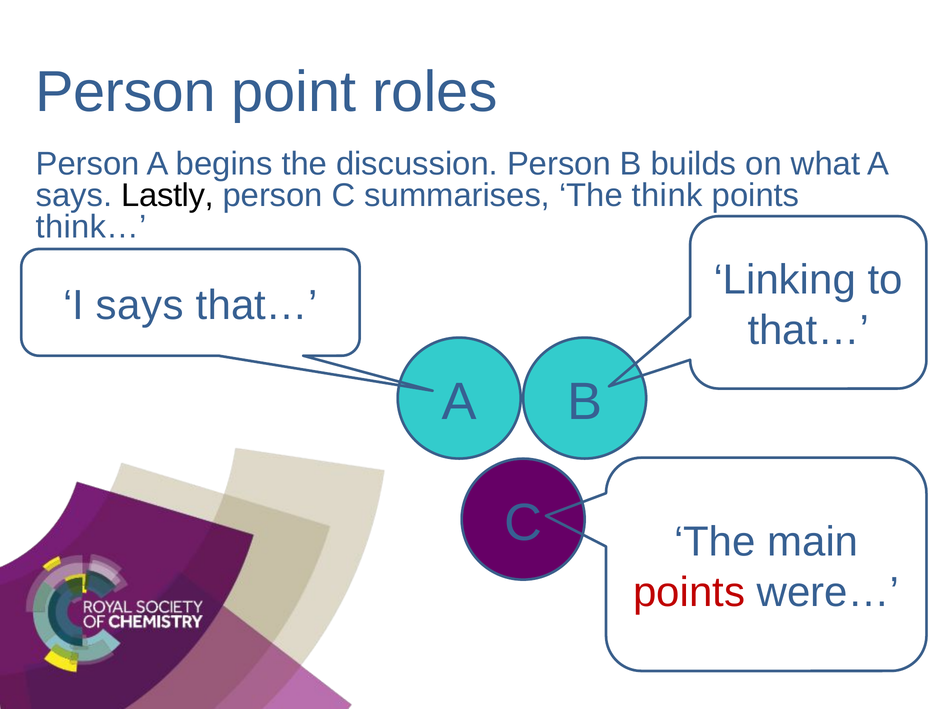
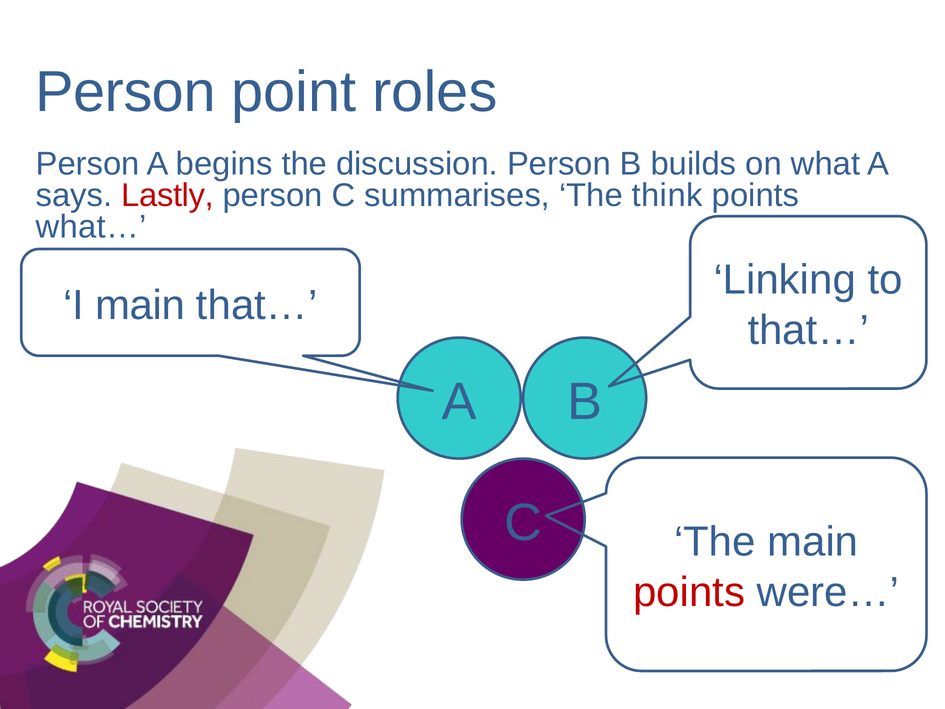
Lastly colour: black -> red (168, 195)
think…: think… -> what… (91, 227)
I says: says -> main (140, 305)
